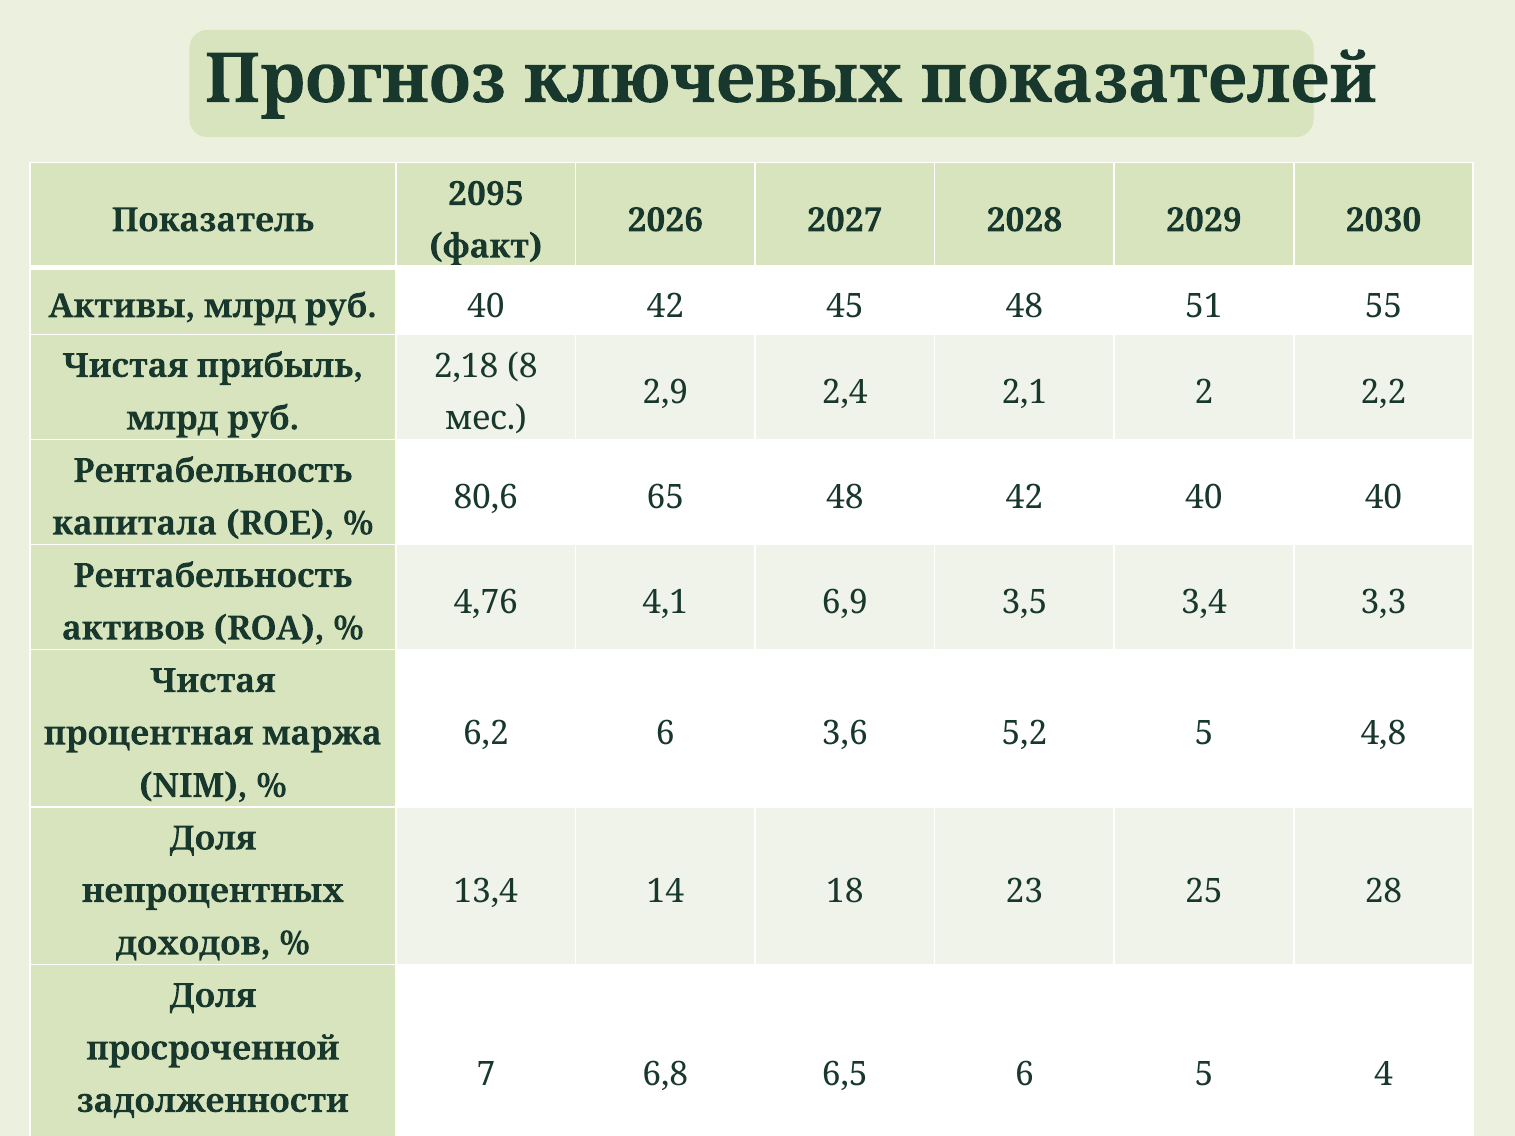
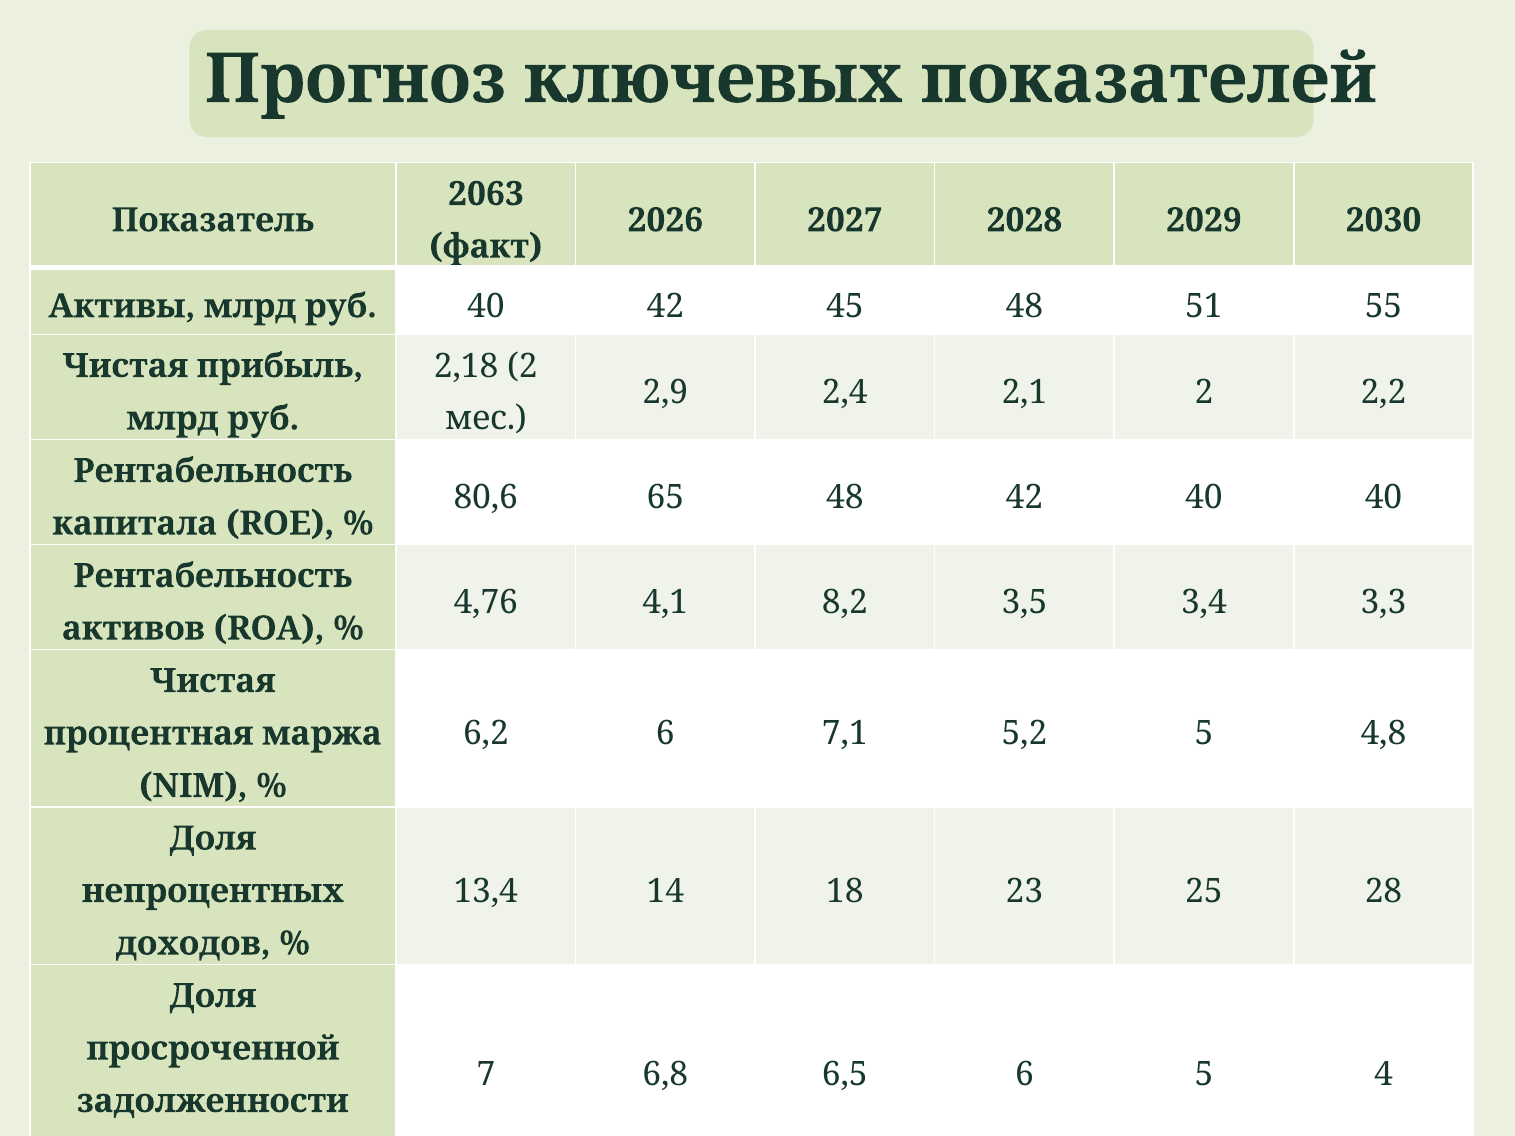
2095: 2095 -> 2063 (486, 194)
2,18 8: 8 -> 2 (522, 366)
6,9: 6,9 -> 8,2 (845, 602)
3,6: 3,6 -> 7,1 (845, 734)
